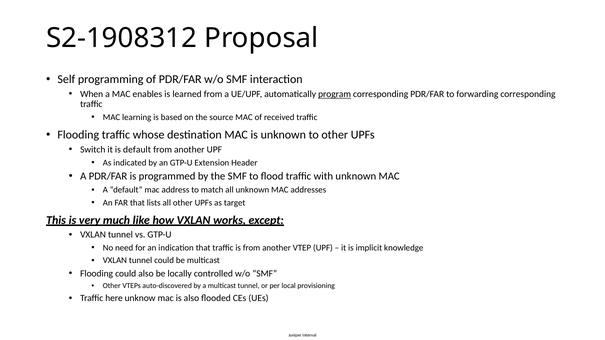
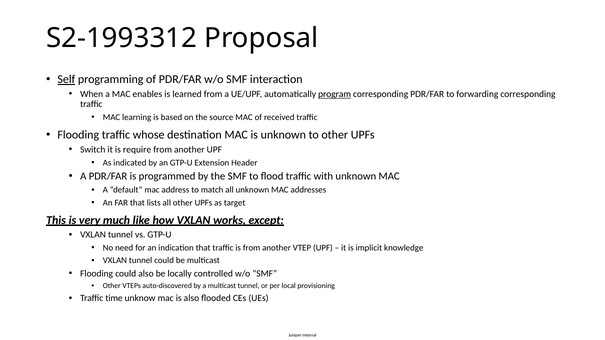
S2-1908312: S2-1908312 -> S2-1993312 (122, 38)
Self underline: none -> present (66, 79)
is default: default -> require (137, 150)
here: here -> time (114, 298)
